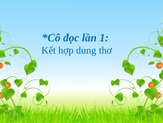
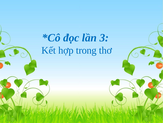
1: 1 -> 3 (104, 38)
dung: dung -> trong (86, 50)
